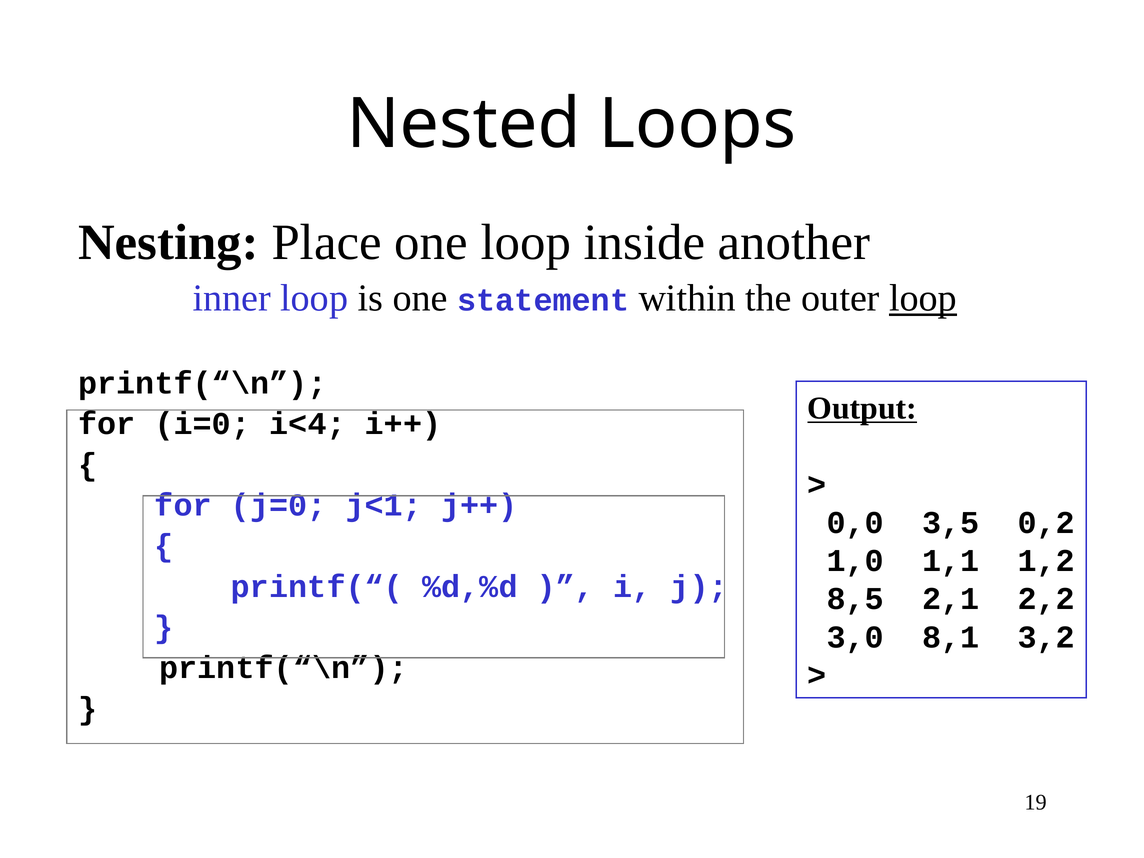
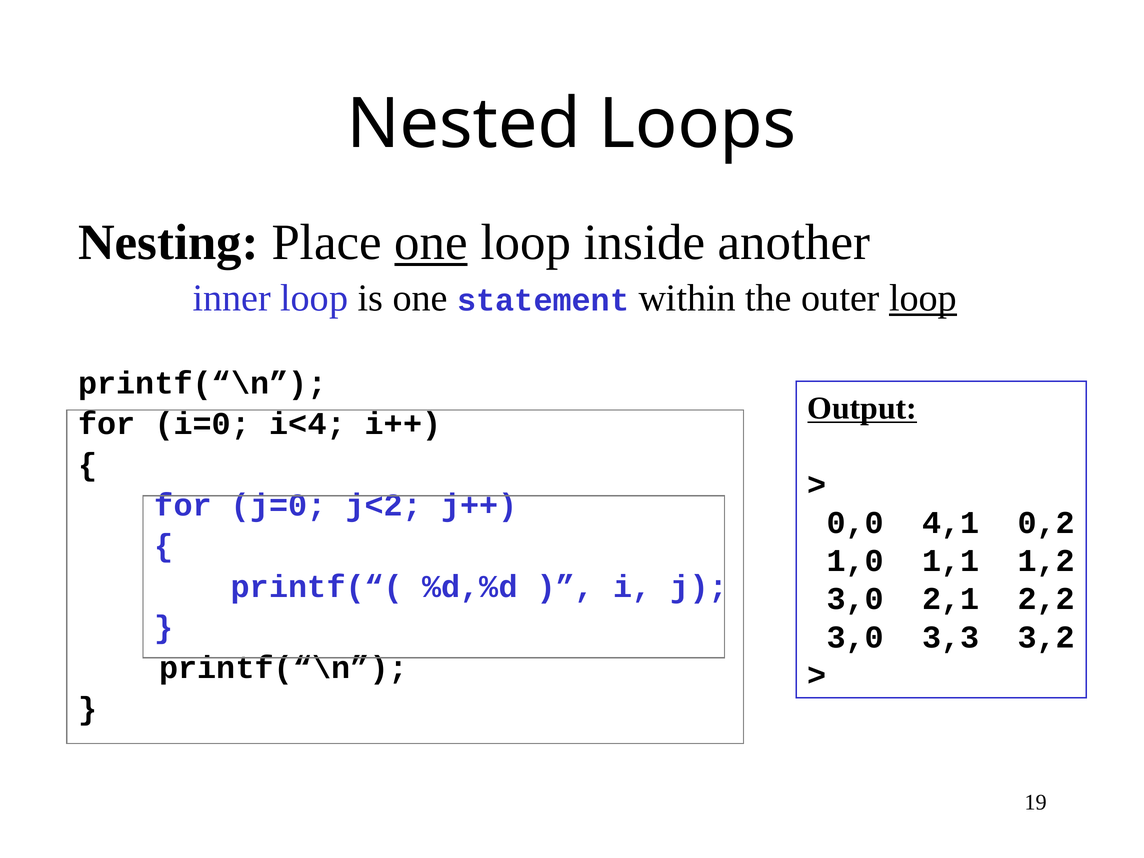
one underline: none -> present (431, 243)
j<1: j<1 -> j<2 (384, 505)
3,5: 3,5 -> 4,1 (951, 523)
8,5: 8,5 -> 3,0 (855, 599)
8,1: 8,1 -> 3,3 (951, 637)
